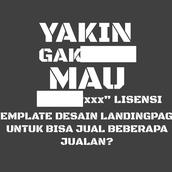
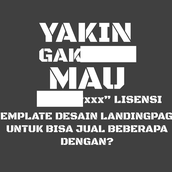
JUALAN: JUALAN -> DENGAN (87, 141)
